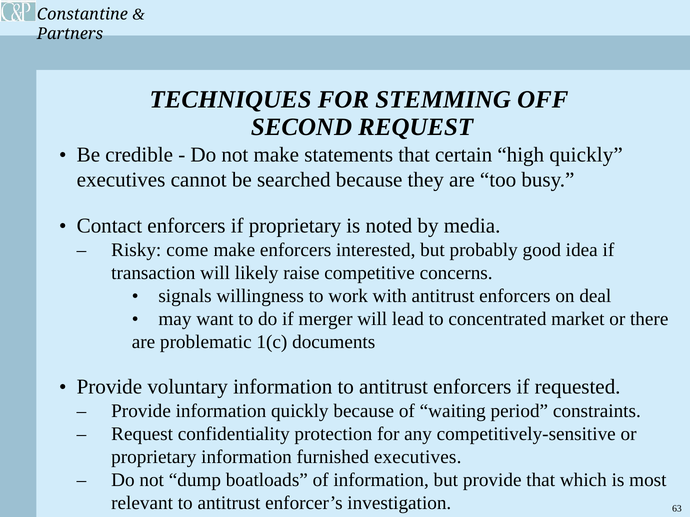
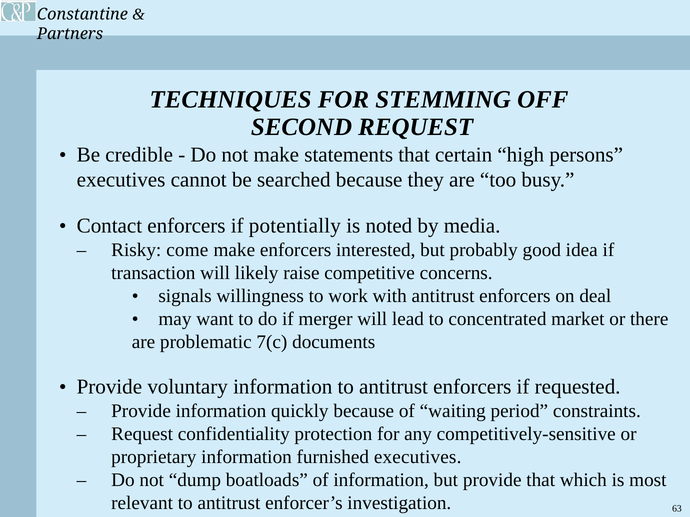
high quickly: quickly -> persons (586, 155)
if proprietary: proprietary -> potentially (295, 226)
1(c: 1(c -> 7(c (272, 342)
